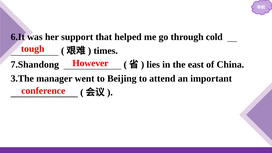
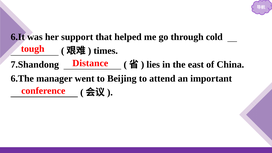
However: However -> Distance (90, 63)
3.The: 3.The -> 6.The (22, 78)
